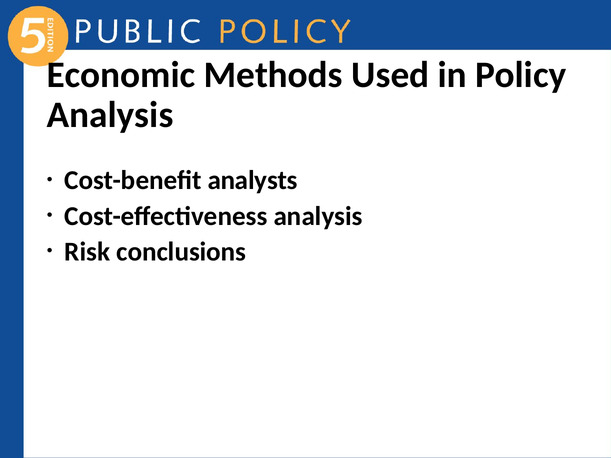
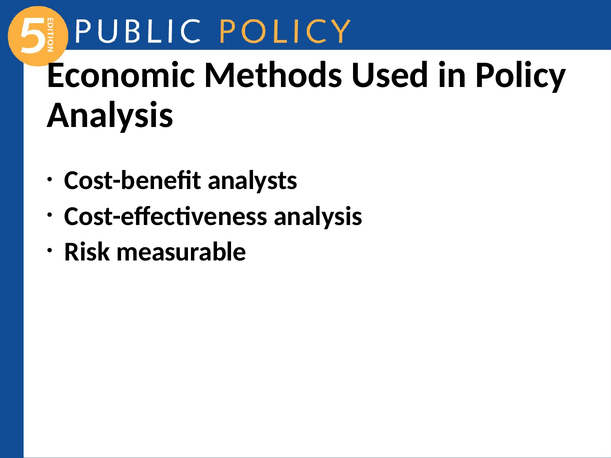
conclusions: conclusions -> measurable (181, 252)
